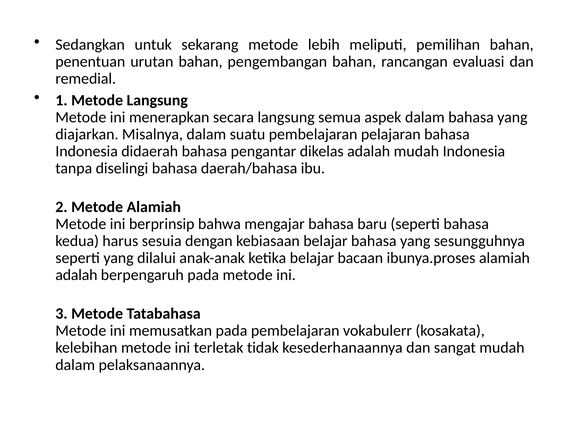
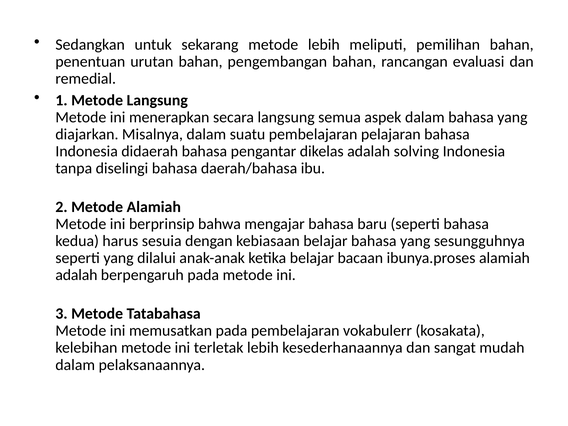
adalah mudah: mudah -> solving (416, 151)
terletak tidak: tidak -> lebih (263, 348)
